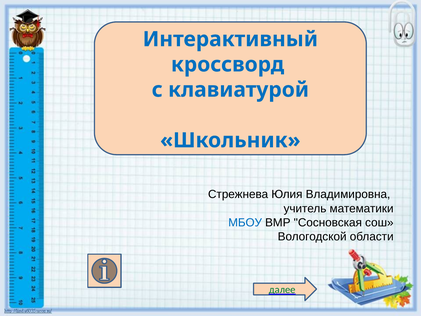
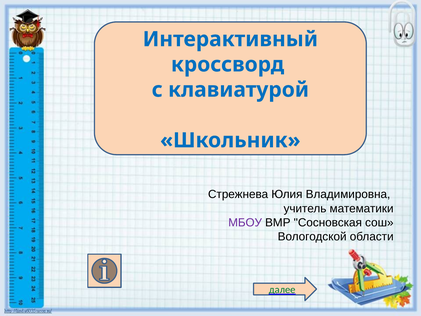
МБОУ colour: blue -> purple (245, 222)
